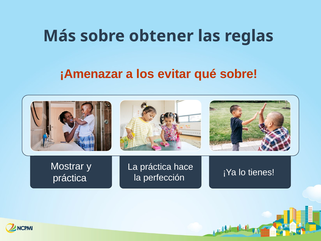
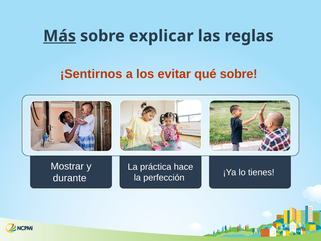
Más underline: none -> present (60, 36)
obtener: obtener -> explicar (161, 36)
¡Amenazar: ¡Amenazar -> ¡Sentirnos (91, 74)
práctica: práctica -> durante (70, 178)
